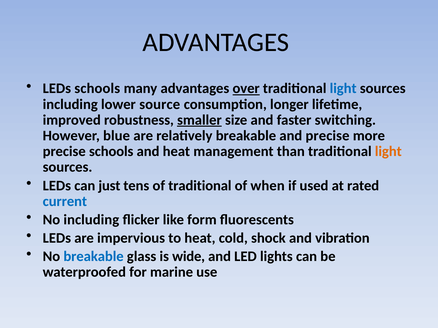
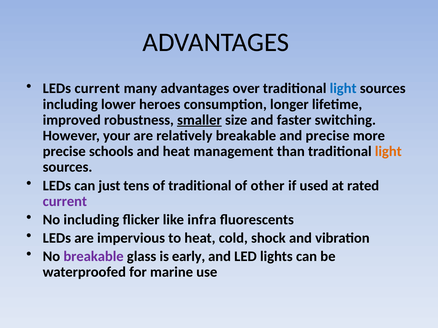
LEDs schools: schools -> current (97, 89)
over underline: present -> none (246, 89)
source: source -> heroes (160, 104)
blue: blue -> your (117, 136)
when: when -> other (268, 186)
current colour: blue -> purple (65, 202)
form: form -> infra (202, 220)
breakable colour: blue -> purple (94, 257)
wide: wide -> early (189, 257)
